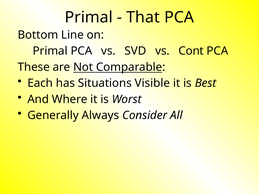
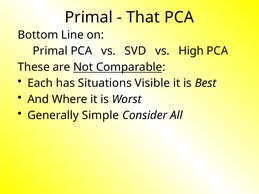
Cont: Cont -> High (191, 51)
Always: Always -> Simple (100, 116)
